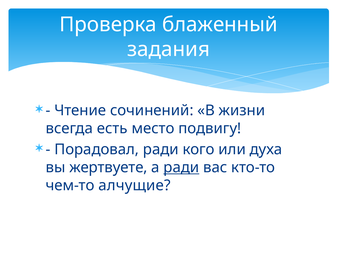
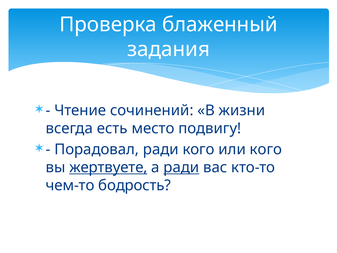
или духа: духа -> кого (266, 149)
жертвуете underline: none -> present (108, 167)
алчущие: алчущие -> бодрость (135, 185)
